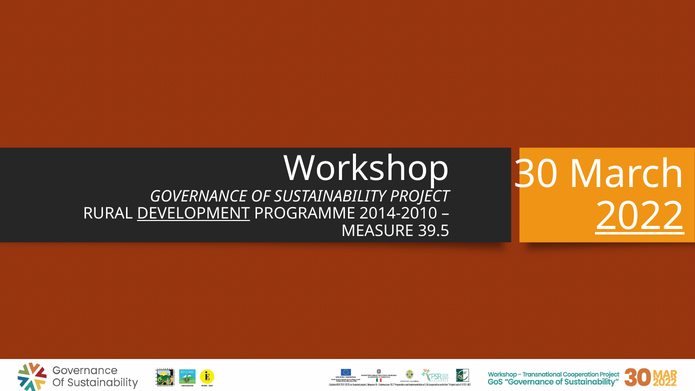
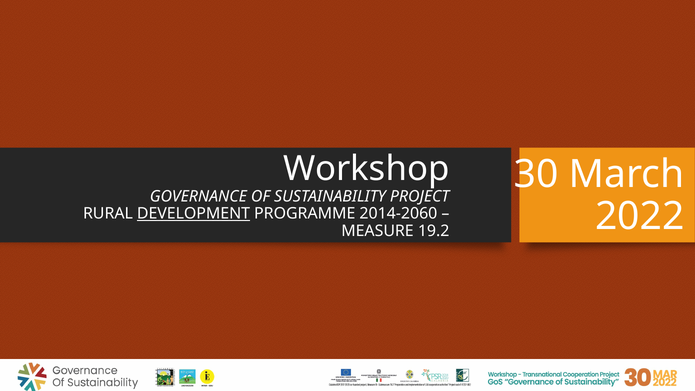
2022 underline: present -> none (640, 216)
2014-2010: 2014-2010 -> 2014-2060 (398, 214)
39.5: 39.5 -> 19.2 (434, 231)
